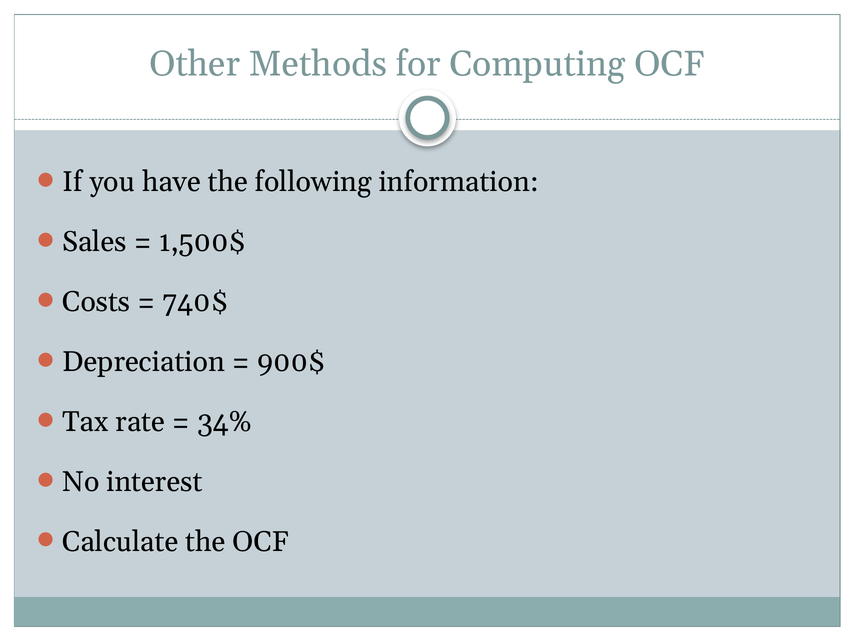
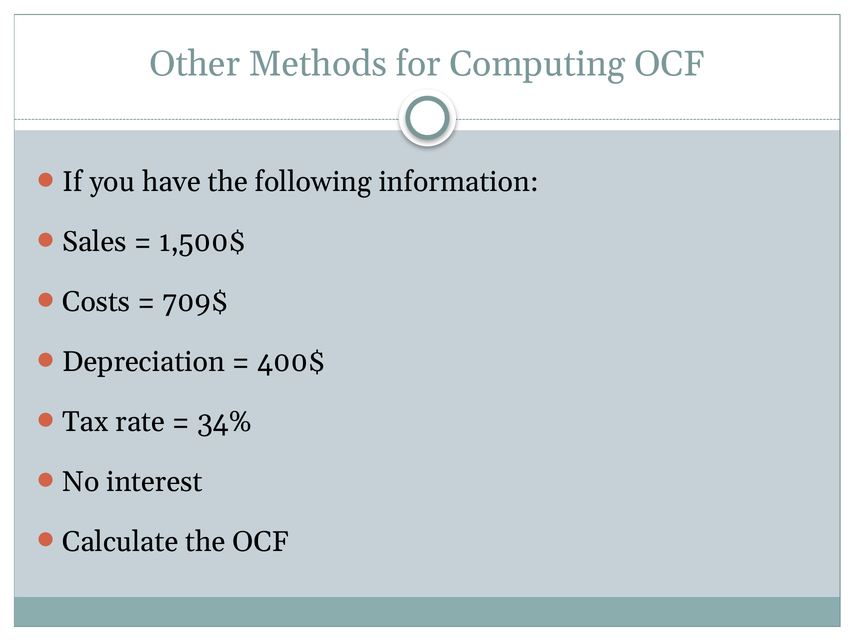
740$: 740$ -> 709$ (196, 302)
900$: 900$ -> 400$ (291, 362)
